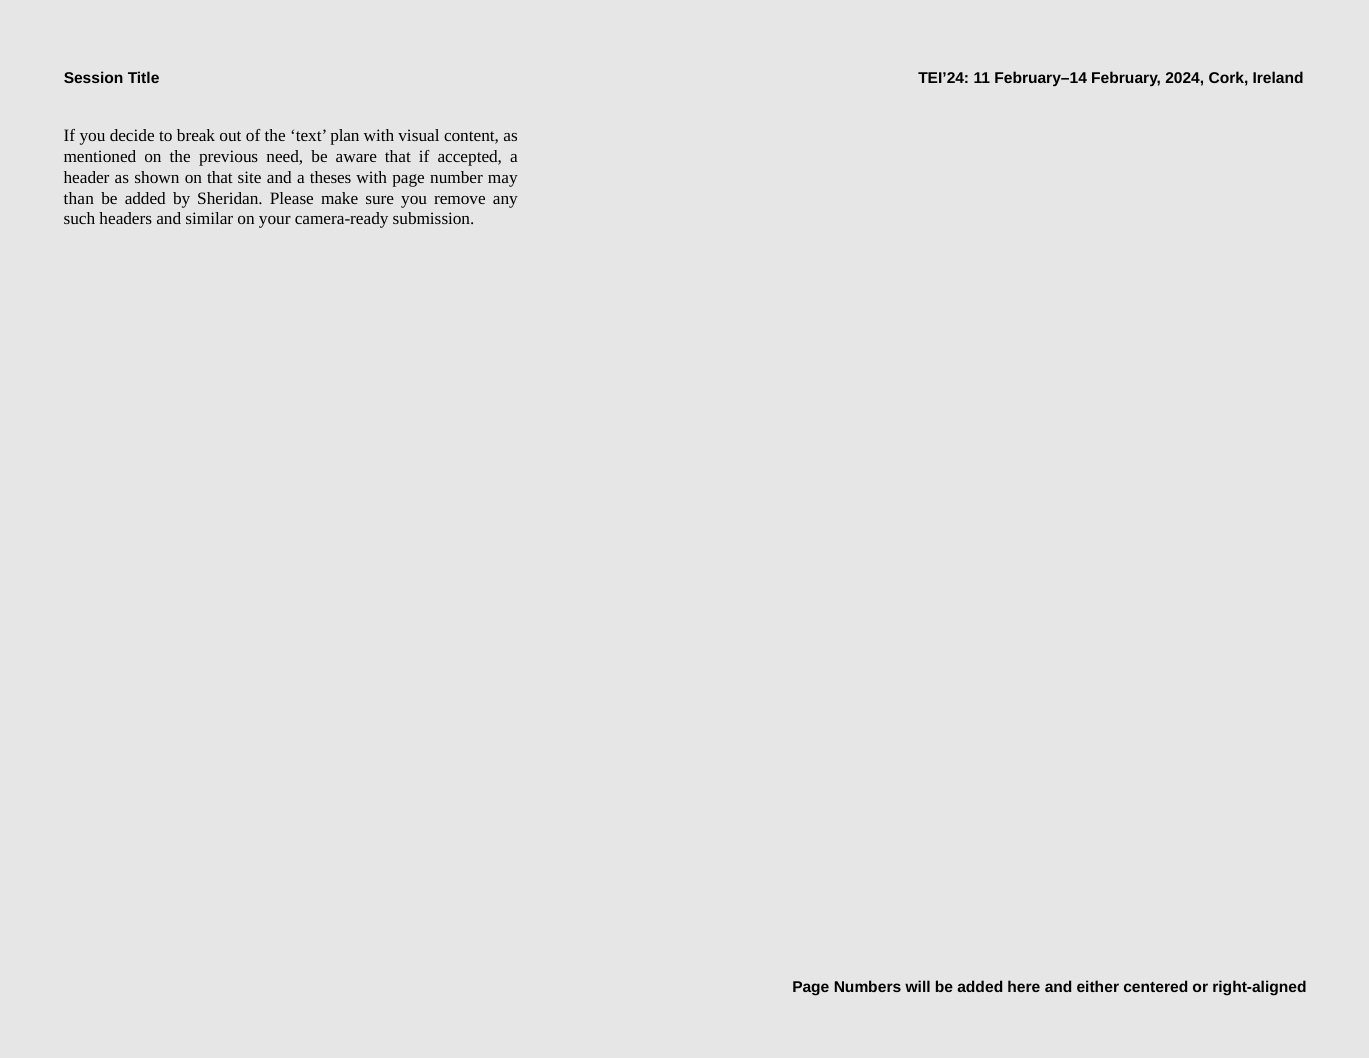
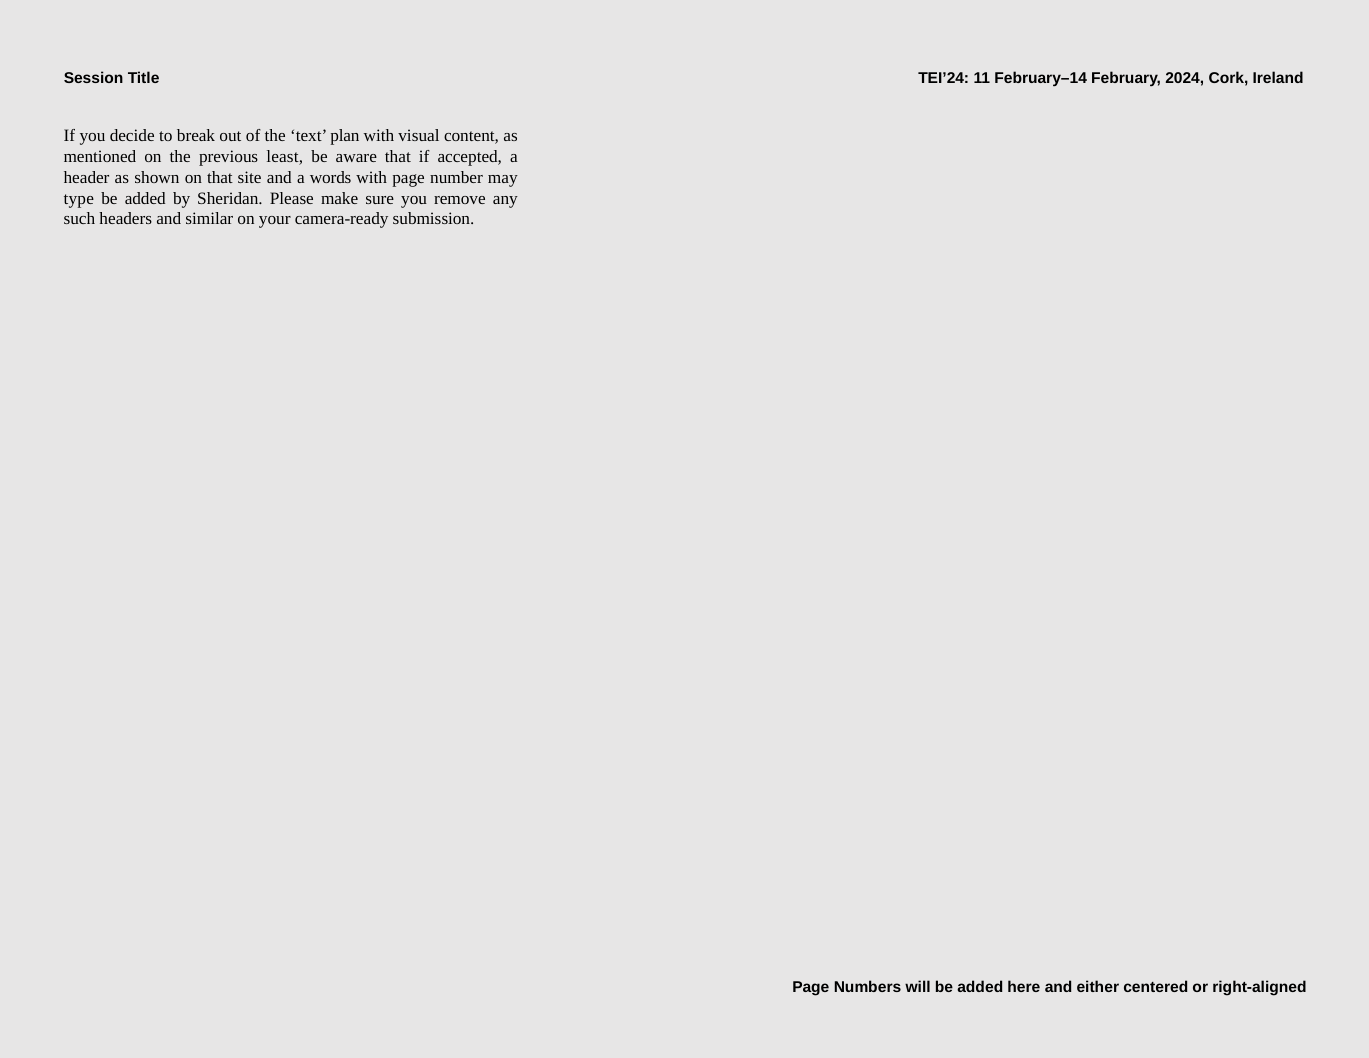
need: need -> least (285, 157)
theses: theses -> words (331, 178)
than: than -> type (79, 198)
